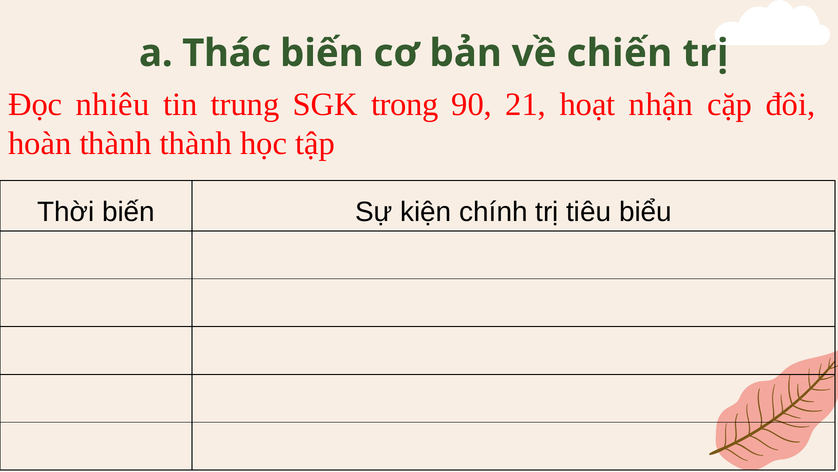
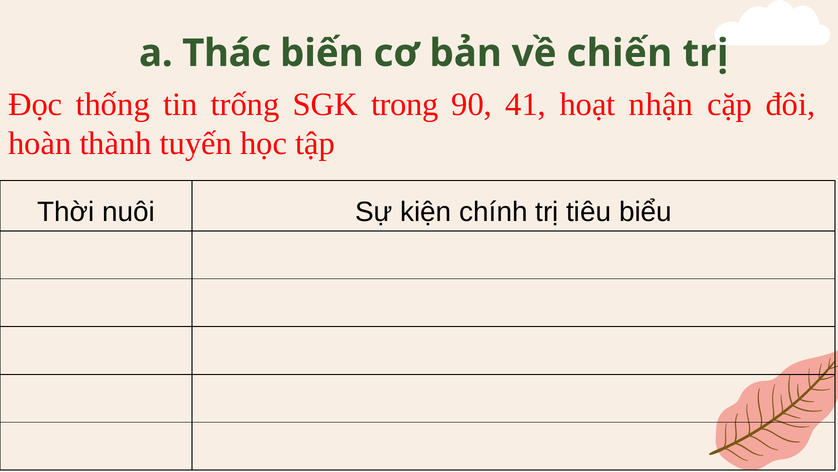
nhiêu: nhiêu -> thống (113, 104)
trung: trung -> trống (245, 104)
21: 21 -> 41 (526, 104)
thành thành: thành -> tuyến (196, 143)
Thời biến: biến -> nuôi (128, 212)
